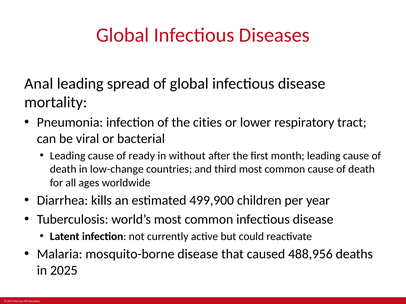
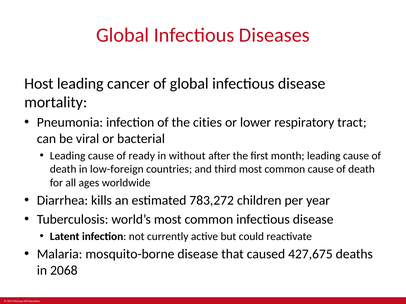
Anal: Anal -> Host (39, 84)
spread: spread -> cancer (128, 84)
low-change: low-change -> low-foreign (117, 169)
499,900: 499,900 -> 783,272 (212, 201)
488,956: 488,956 -> 427,675 (310, 254)
2025: 2025 -> 2068 (64, 271)
